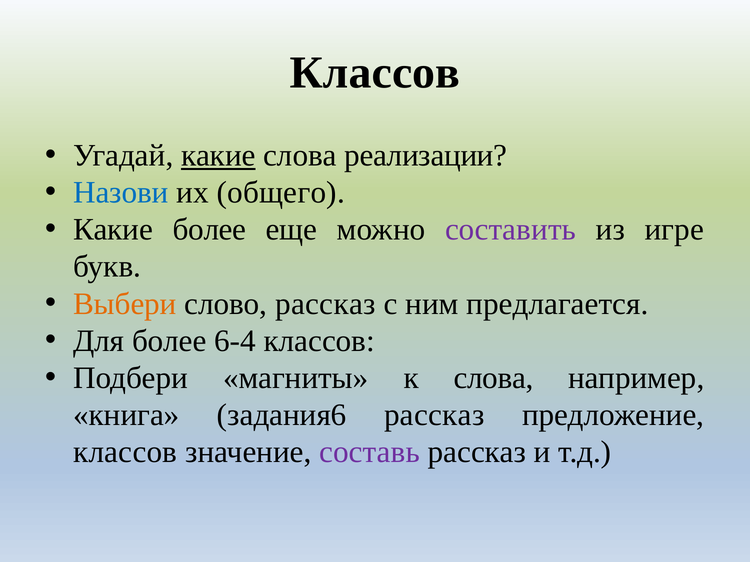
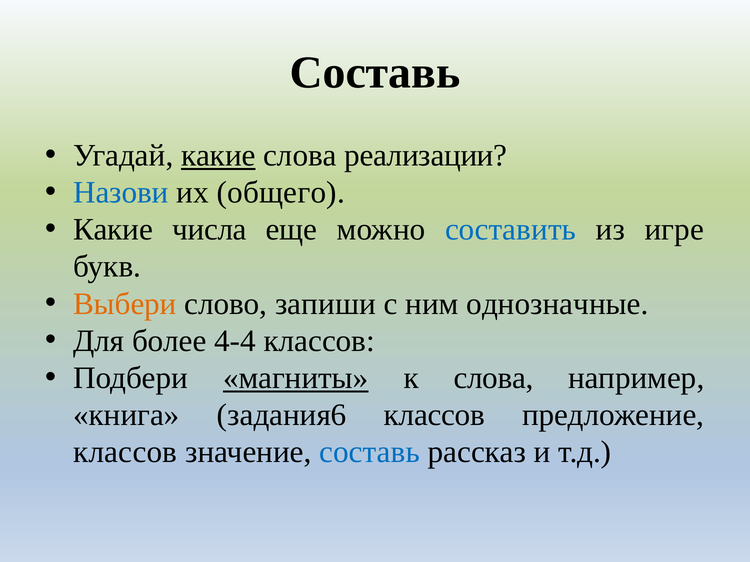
Классов: Классов -> Составь (375, 73)
Какие более: более -> числа (210, 230)
составить colour: purple -> blue (511, 230)
слово рассказ: рассказ -> запиши (325, 304)
предлагается: предлагается -> однозначные (557, 304)
6-4: 6-4 -> 4-4 (235, 341)
магниты underline: none -> present (296, 378)
задания6 рассказ: рассказ -> классов (434, 415)
составь colour: purple -> blue (370, 452)
